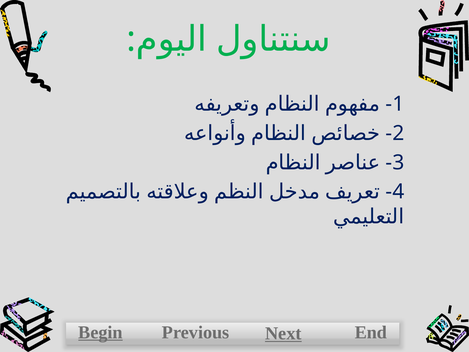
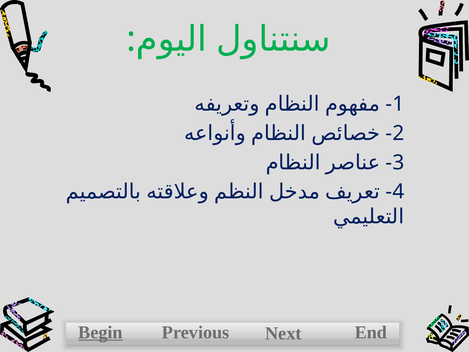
Next underline: present -> none (283, 333)
